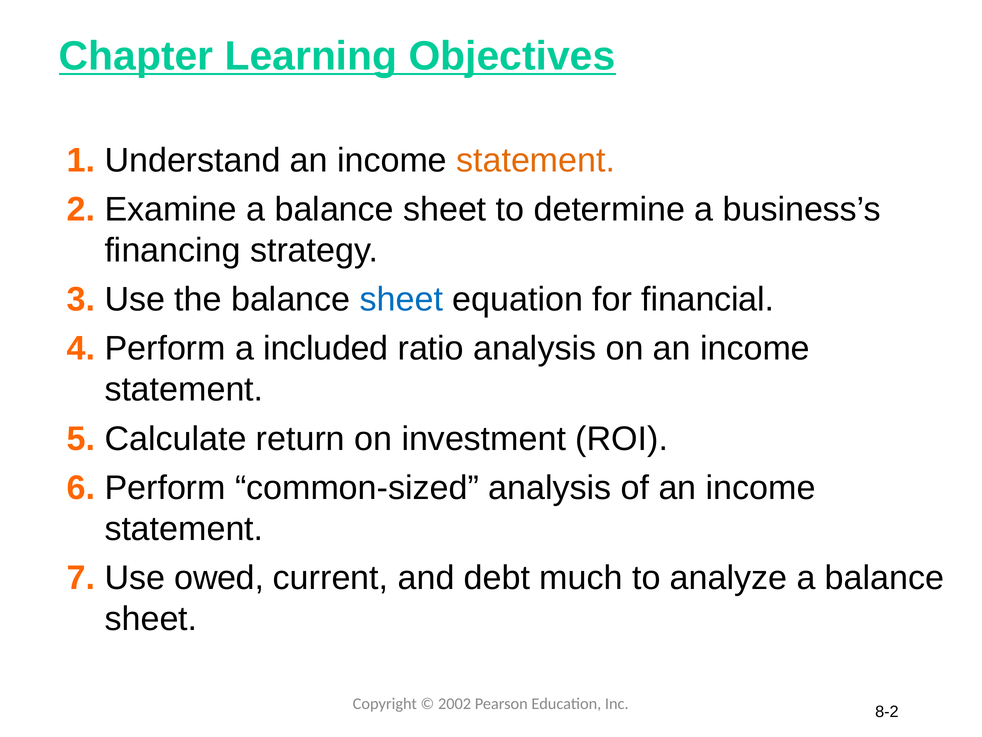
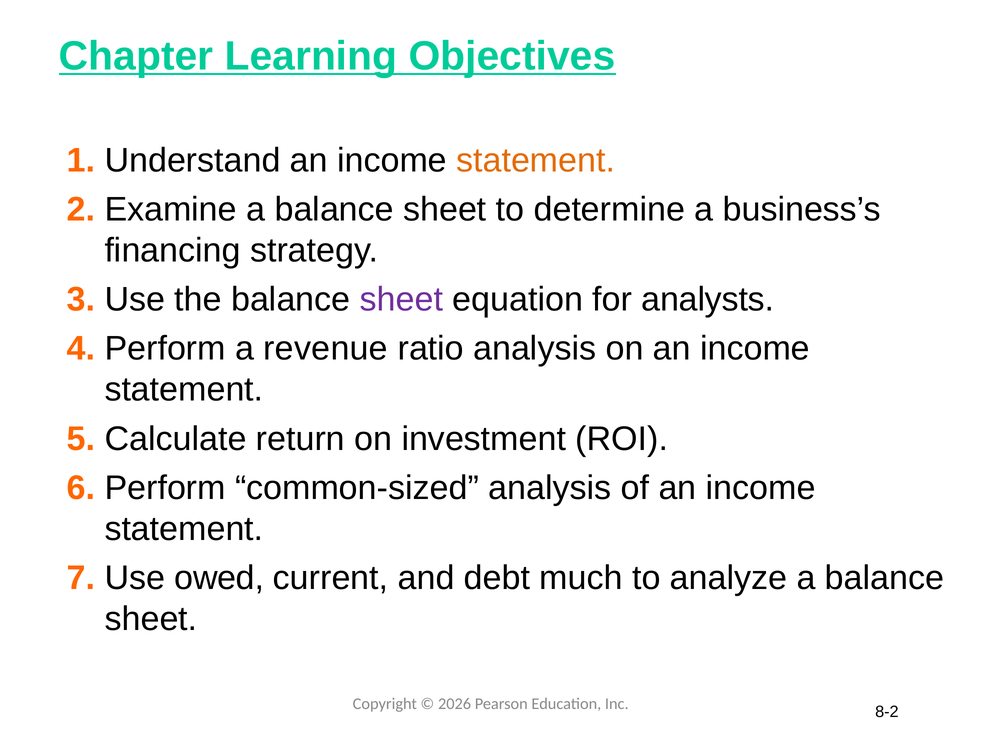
sheet colour: blue -> purple (401, 299)
financial: financial -> analysts (708, 299)
included: included -> revenue (326, 348)
2002: 2002 -> 2026 (455, 703)
